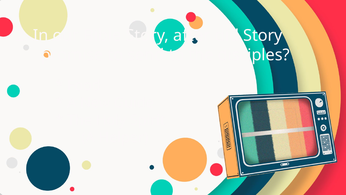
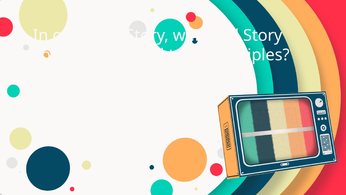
after: after -> were (192, 35)
